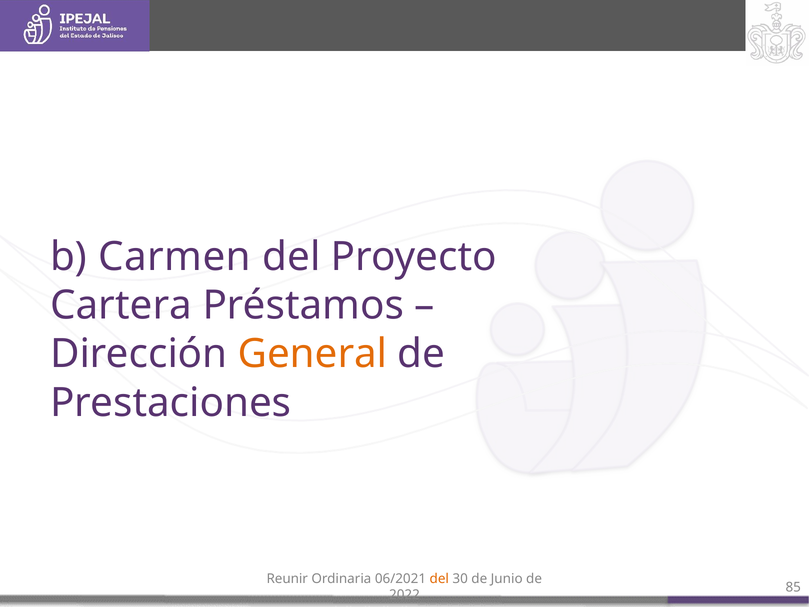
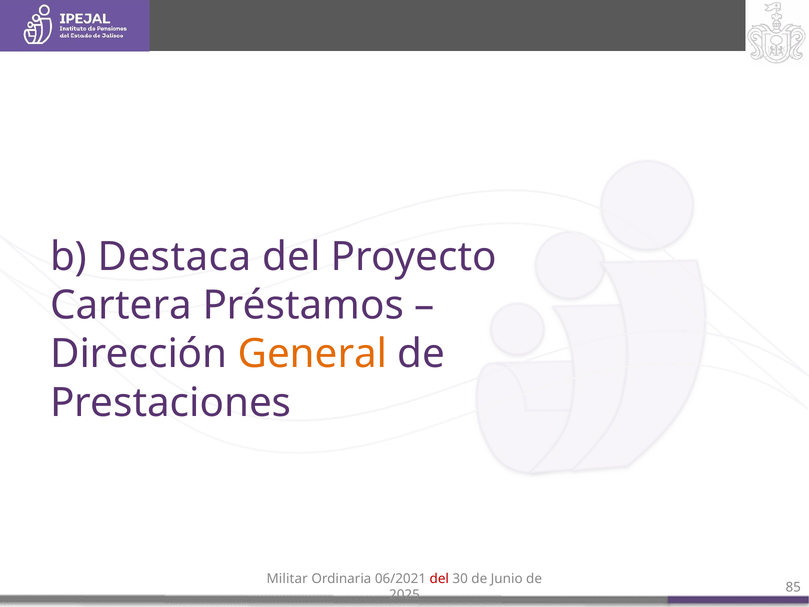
Carmen: Carmen -> Destaca (174, 257)
Reunir: Reunir -> Militar (287, 579)
del colour: orange -> red (439, 579)
2022: 2022 -> 2025 (404, 595)
